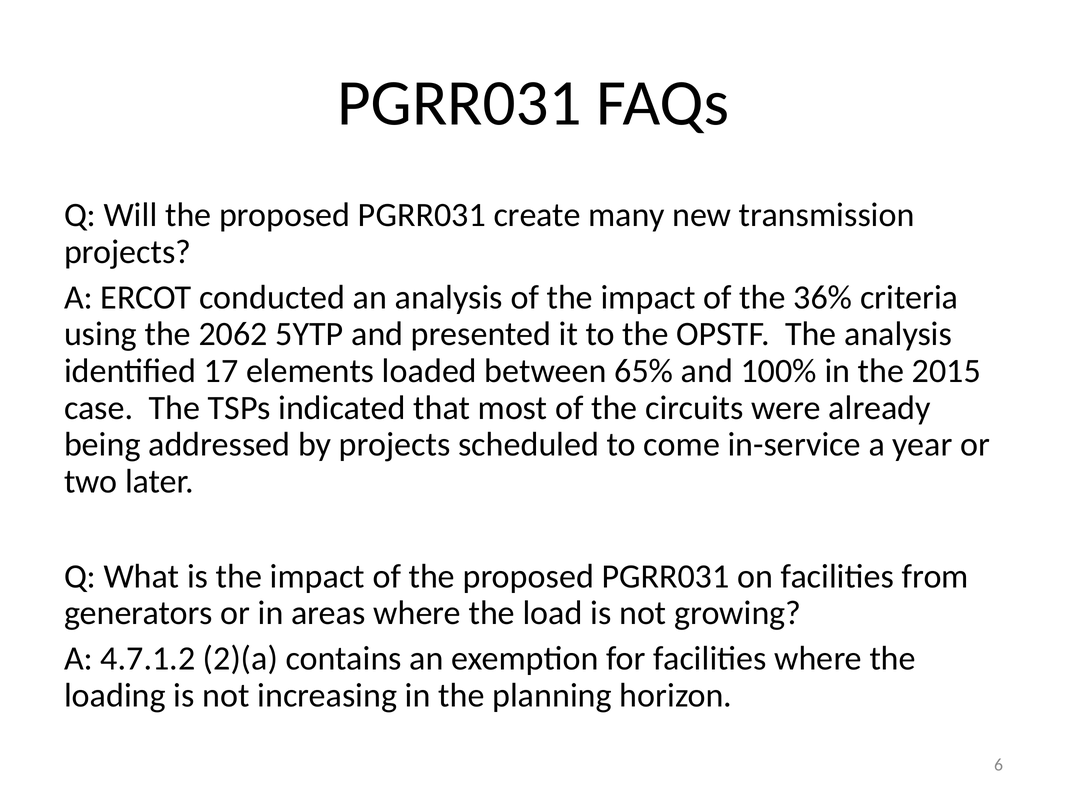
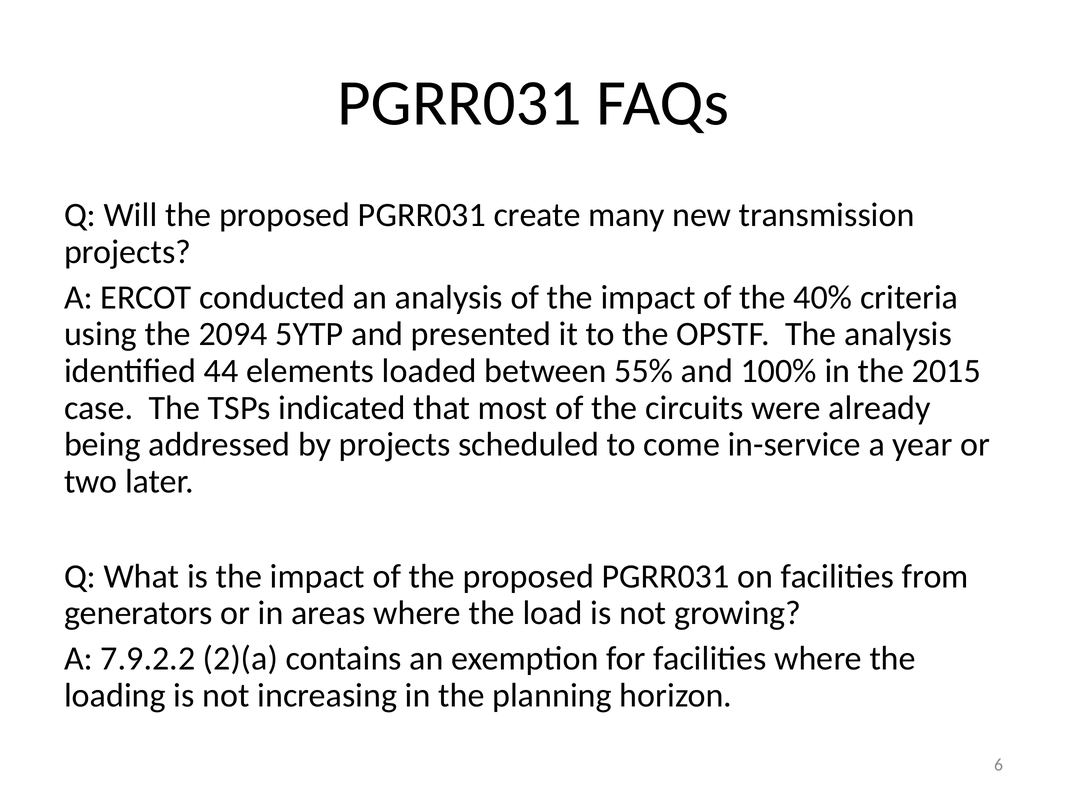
36%: 36% -> 40% (823, 297)
2062: 2062 -> 2094 (233, 334)
17: 17 -> 44 (221, 371)
65%: 65% -> 55% (644, 371)
4.7.1.2: 4.7.1.2 -> 7.9.2.2 (148, 658)
